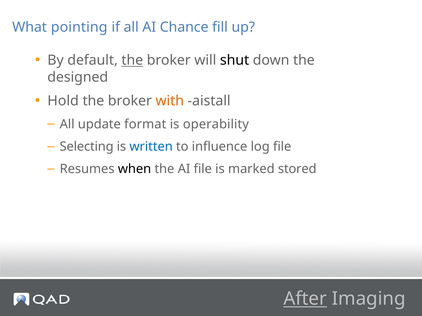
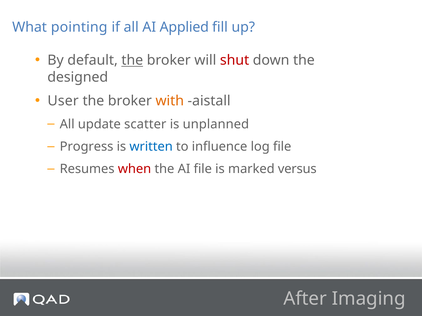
Chance: Chance -> Applied (184, 27)
shut colour: black -> red (235, 60)
Hold: Hold -> User (63, 101)
format: format -> scatter (145, 124)
operability: operability -> unplanned (216, 124)
Selecting: Selecting -> Progress (87, 147)
when colour: black -> red (135, 169)
stored: stored -> versus (297, 169)
After underline: present -> none (305, 299)
